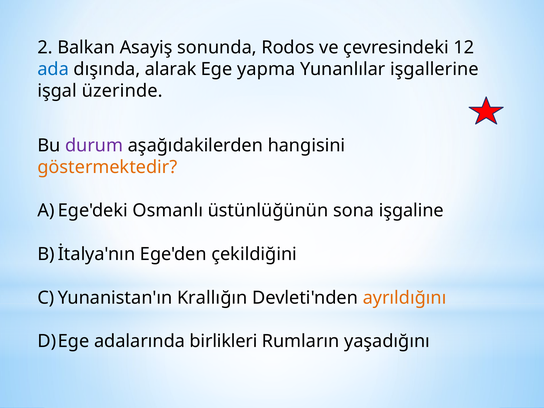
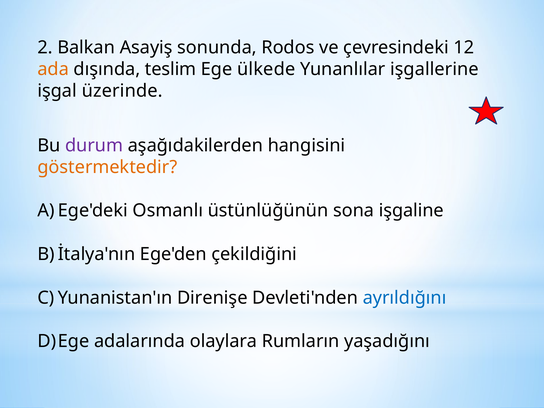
ada colour: blue -> orange (53, 69)
alarak: alarak -> teslim (171, 69)
yapma: yapma -> ülkede (266, 69)
Krallığın: Krallığın -> Direnişe (212, 298)
ayrıldığını colour: orange -> blue (405, 298)
birlikleri: birlikleri -> olaylara (223, 341)
